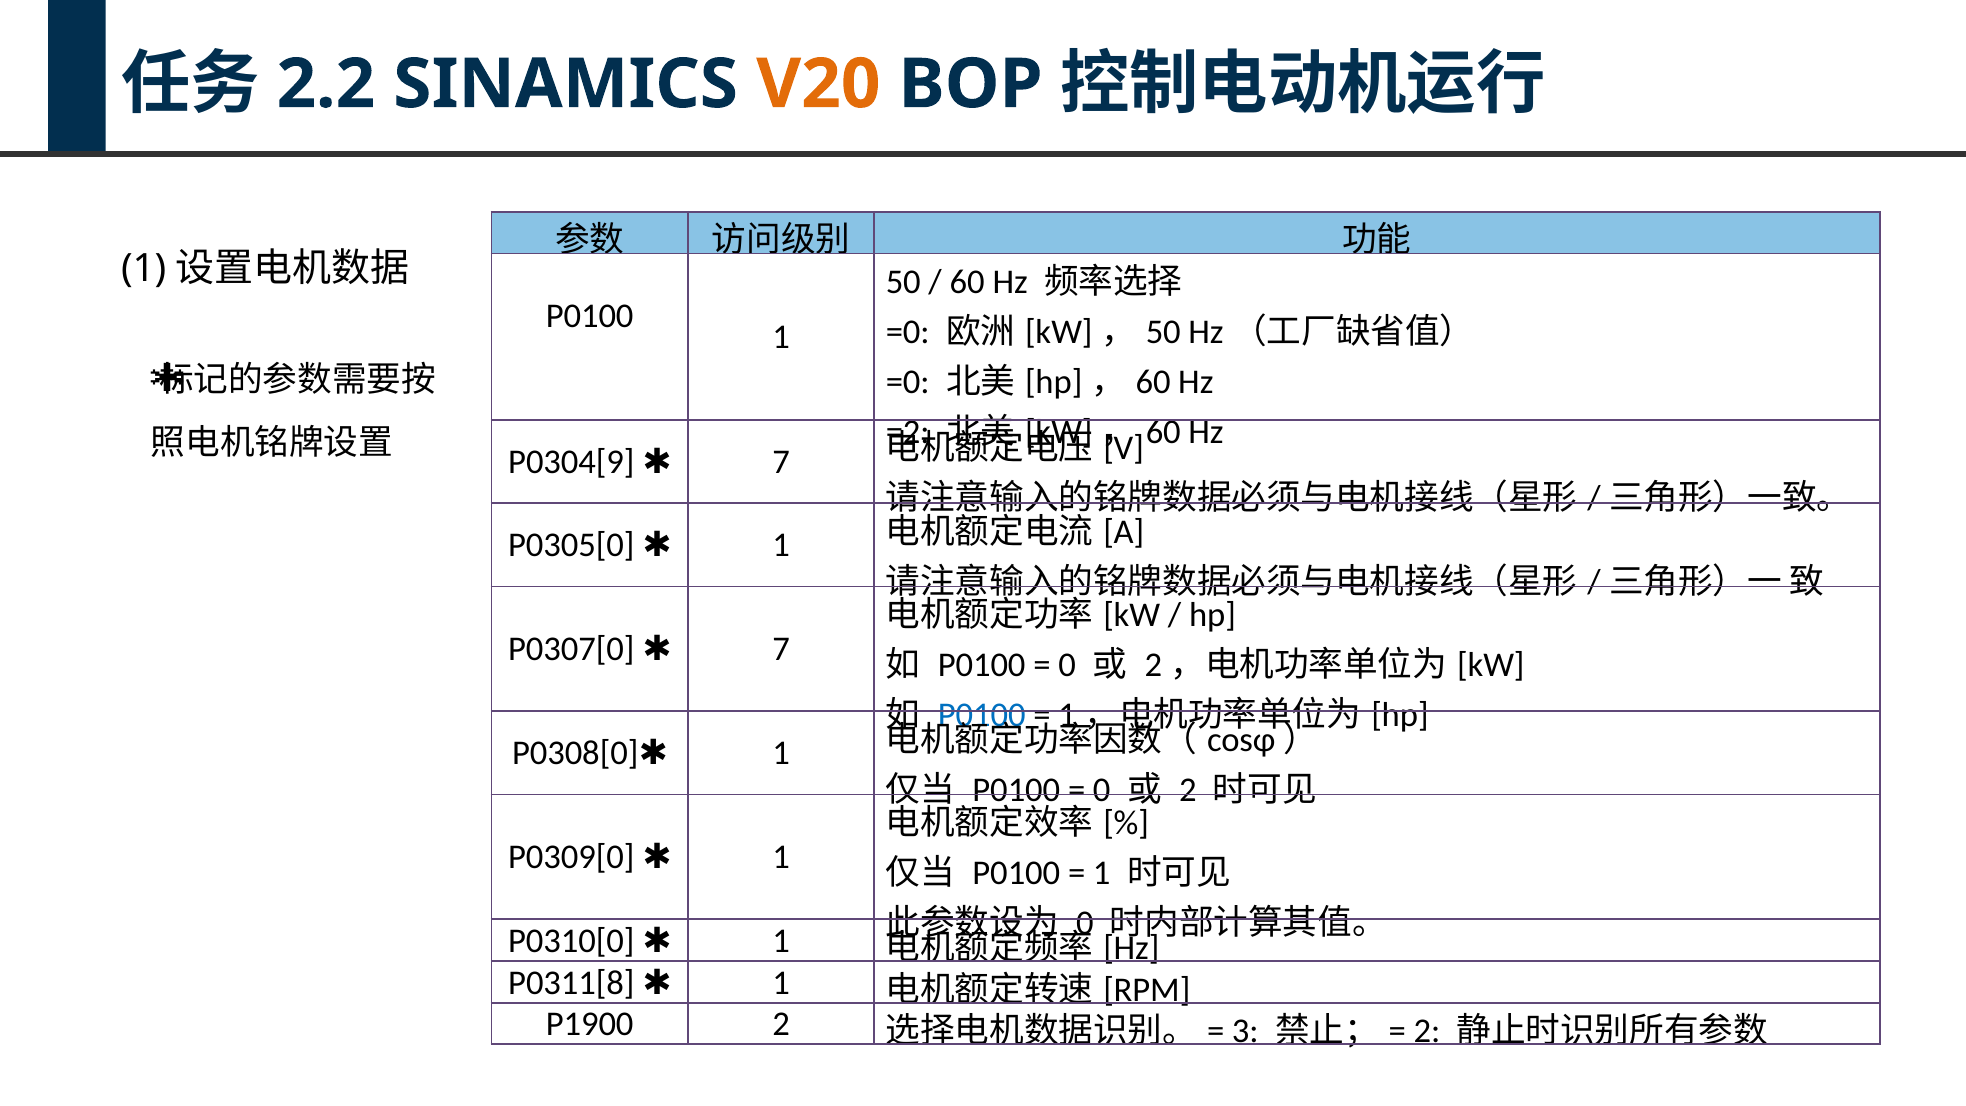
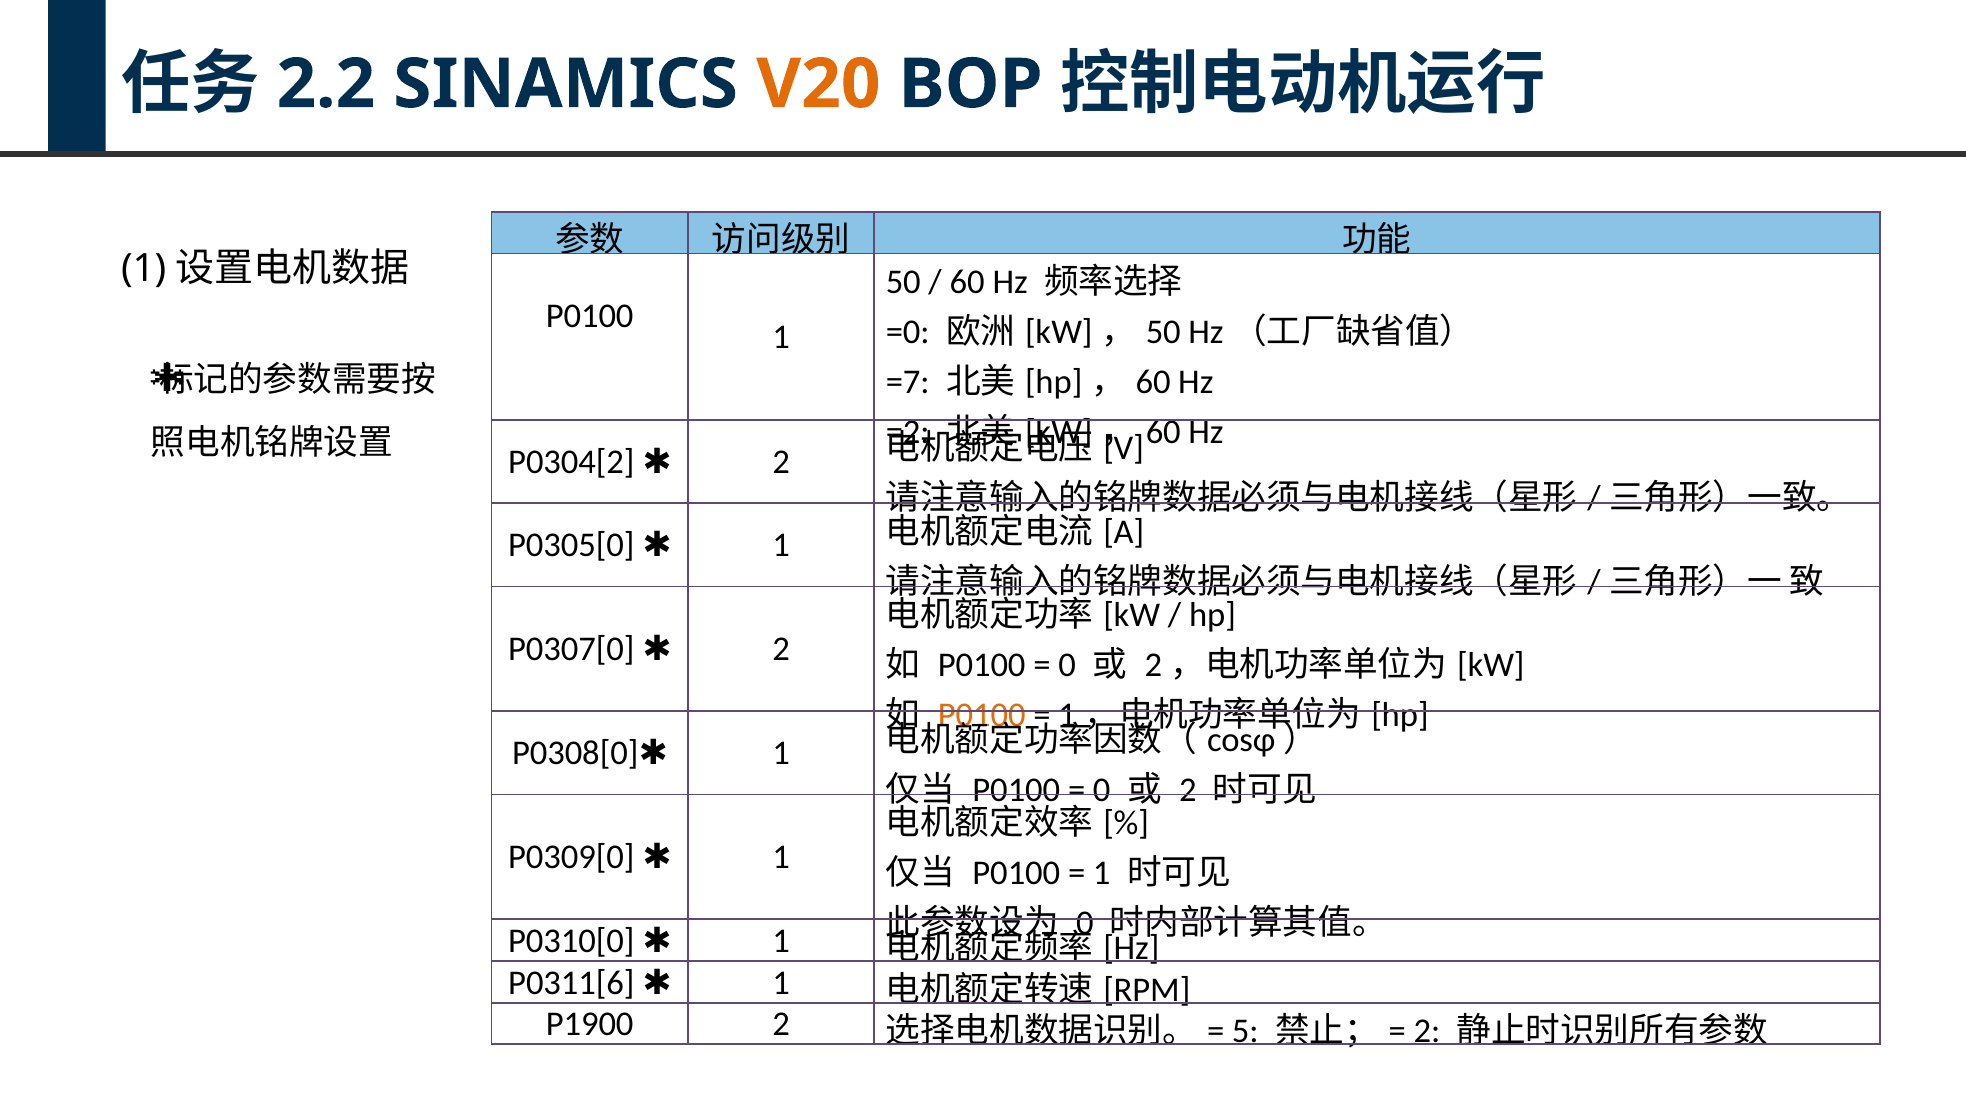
=0: =0 -> =7 (908, 382)
P0304[9: P0304[9 -> P0304[2 (571, 462)
7: 7 -> 2 (781, 462)
7: 7 -> 2 (781, 649)
P0100 colour: blue -> orange (982, 715)
P0311[8: P0311[8 -> P0311[6 (571, 982)
3: 3 -> 5 (1245, 1031)
